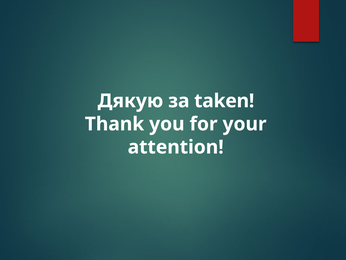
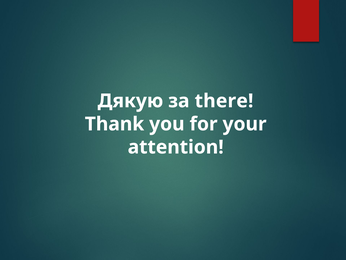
taken: taken -> there (224, 101)
